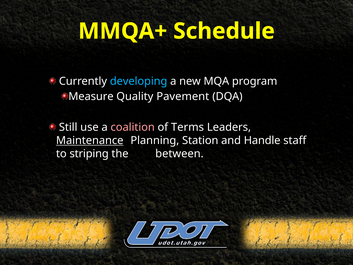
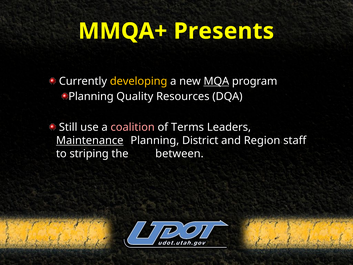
Schedule: Schedule -> Presents (224, 31)
developing colour: light blue -> yellow (139, 81)
MQA underline: none -> present (216, 81)
Measure: Measure -> Planning (91, 96)
Pavement: Pavement -> Resources (183, 96)
Station: Station -> District (200, 140)
Handle: Handle -> Region (262, 140)
